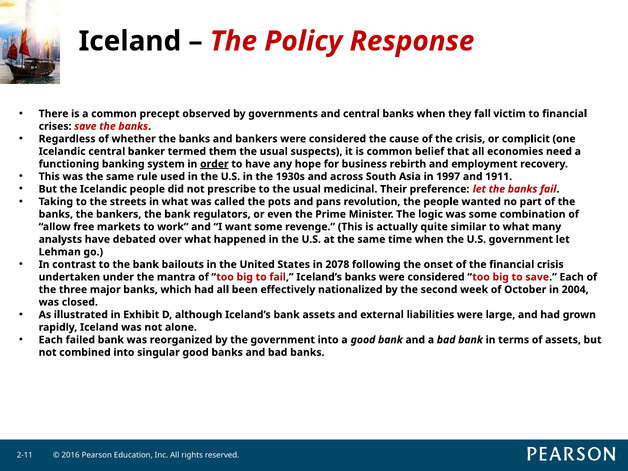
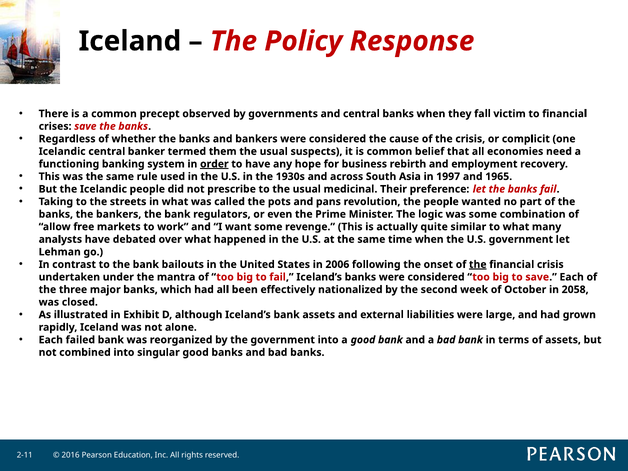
1911: 1911 -> 1965 (499, 177)
2078: 2078 -> 2006 (337, 264)
the underline: none -> present (478, 264)
2004: 2004 -> 2058 (575, 290)
